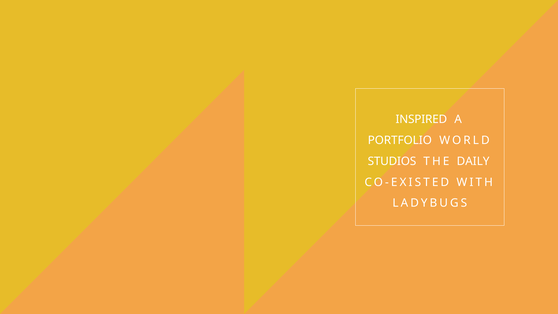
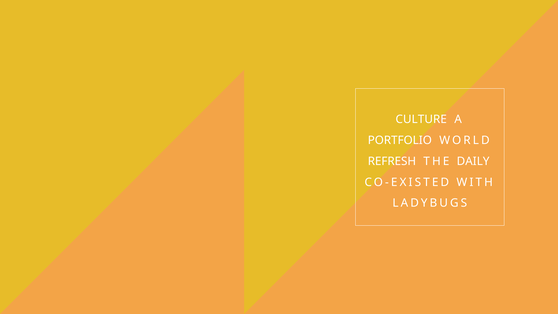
INSPIRED: INSPIRED -> CULTURE (421, 119)
STUDIOS: STUDIOS -> REFRESH (392, 161)
